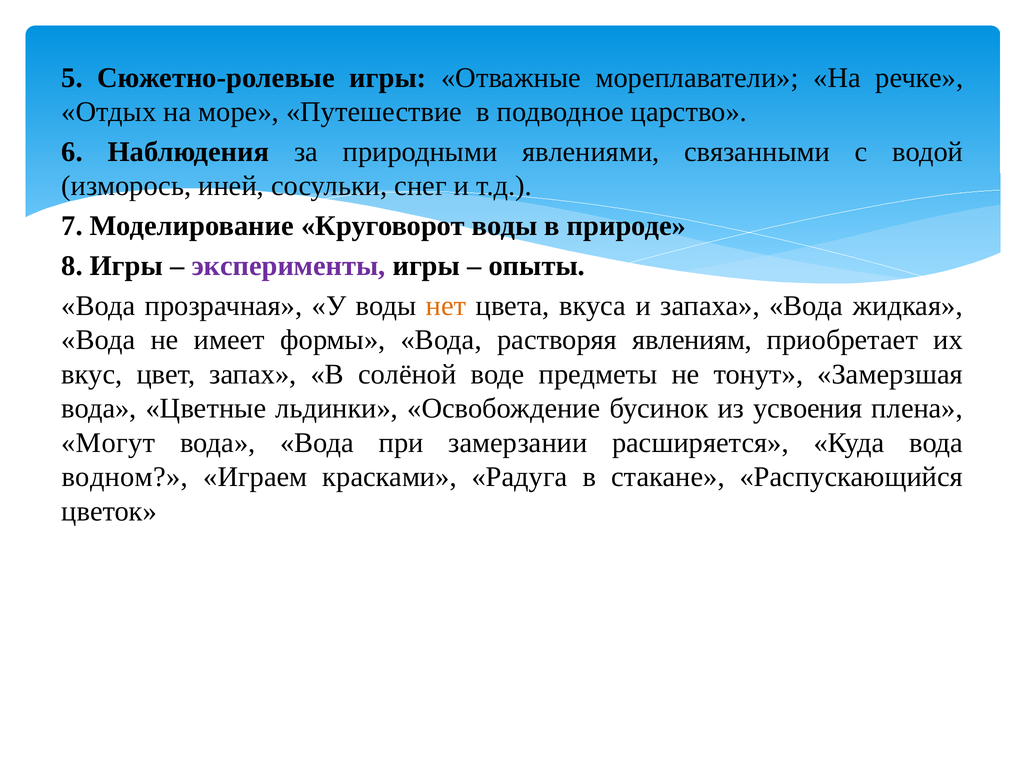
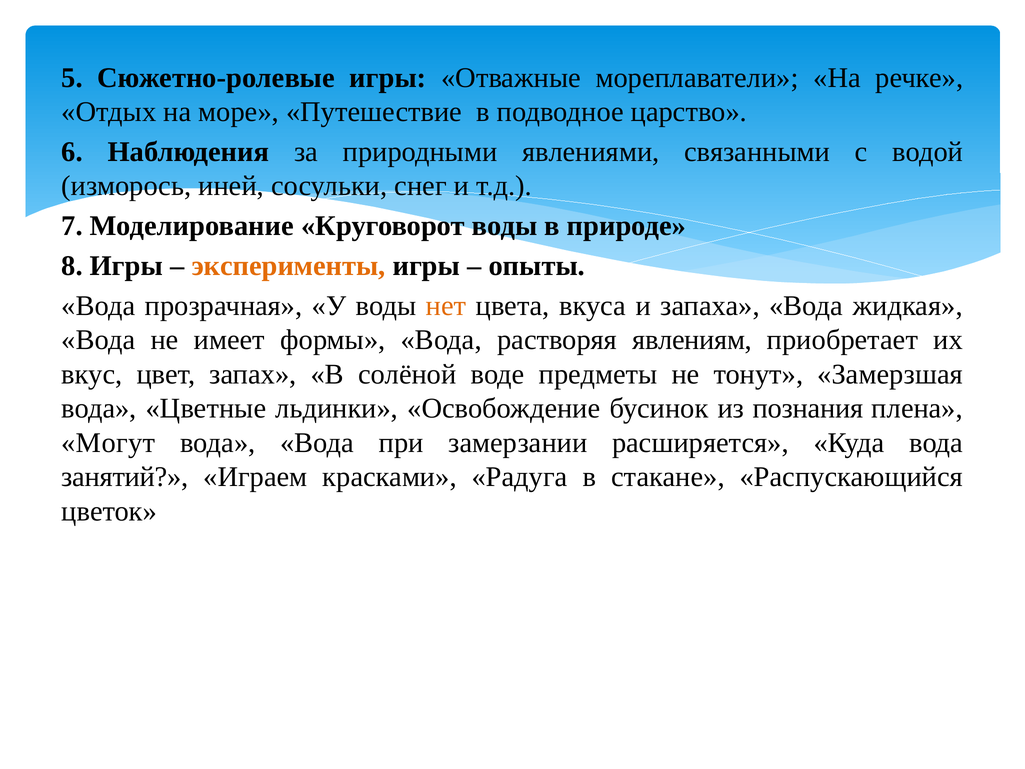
эксперименты colour: purple -> orange (289, 266)
усвоения: усвоения -> познания (808, 408)
водном: водном -> занятий (125, 477)
